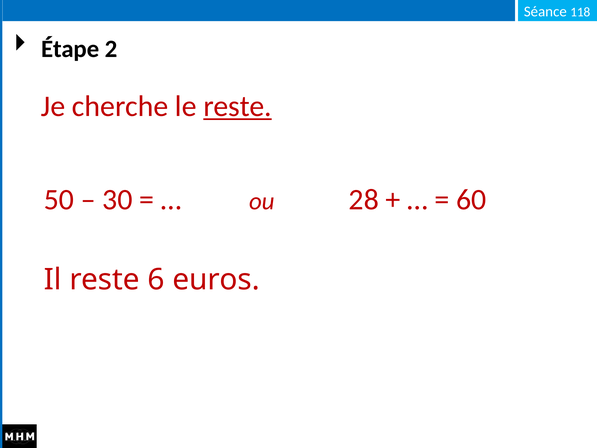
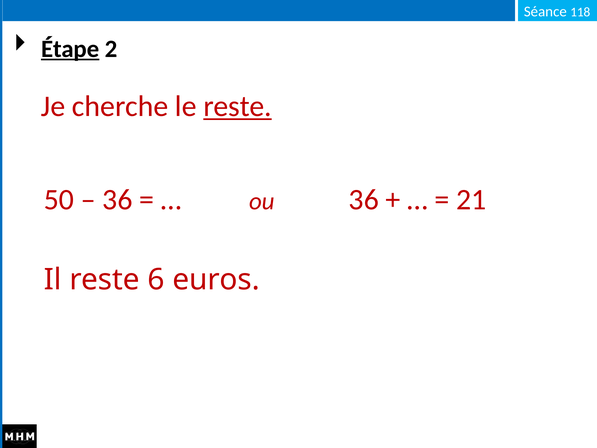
Étape underline: none -> present (70, 49)
30: 30 -> 36 (117, 199)
ou 28: 28 -> 36 (364, 199)
60: 60 -> 21 (471, 199)
